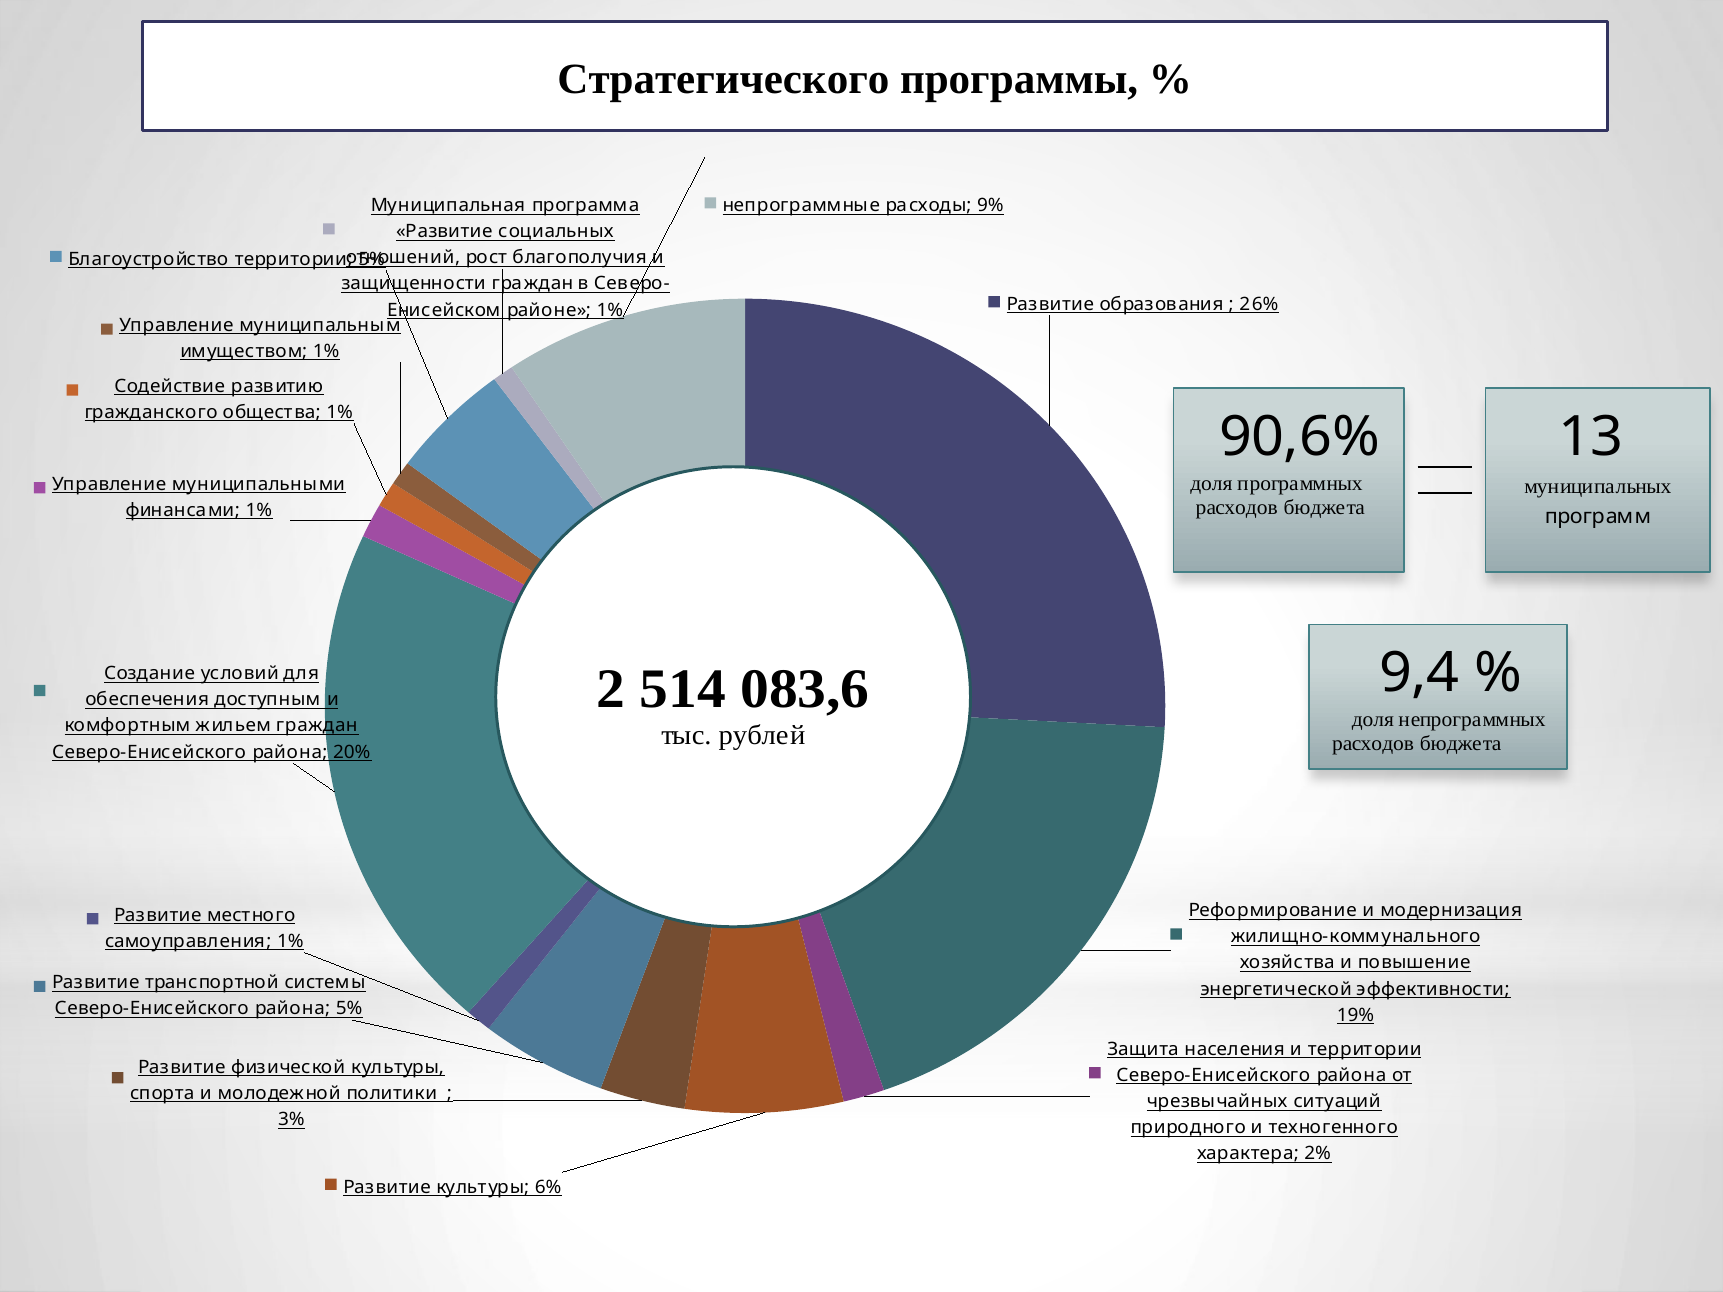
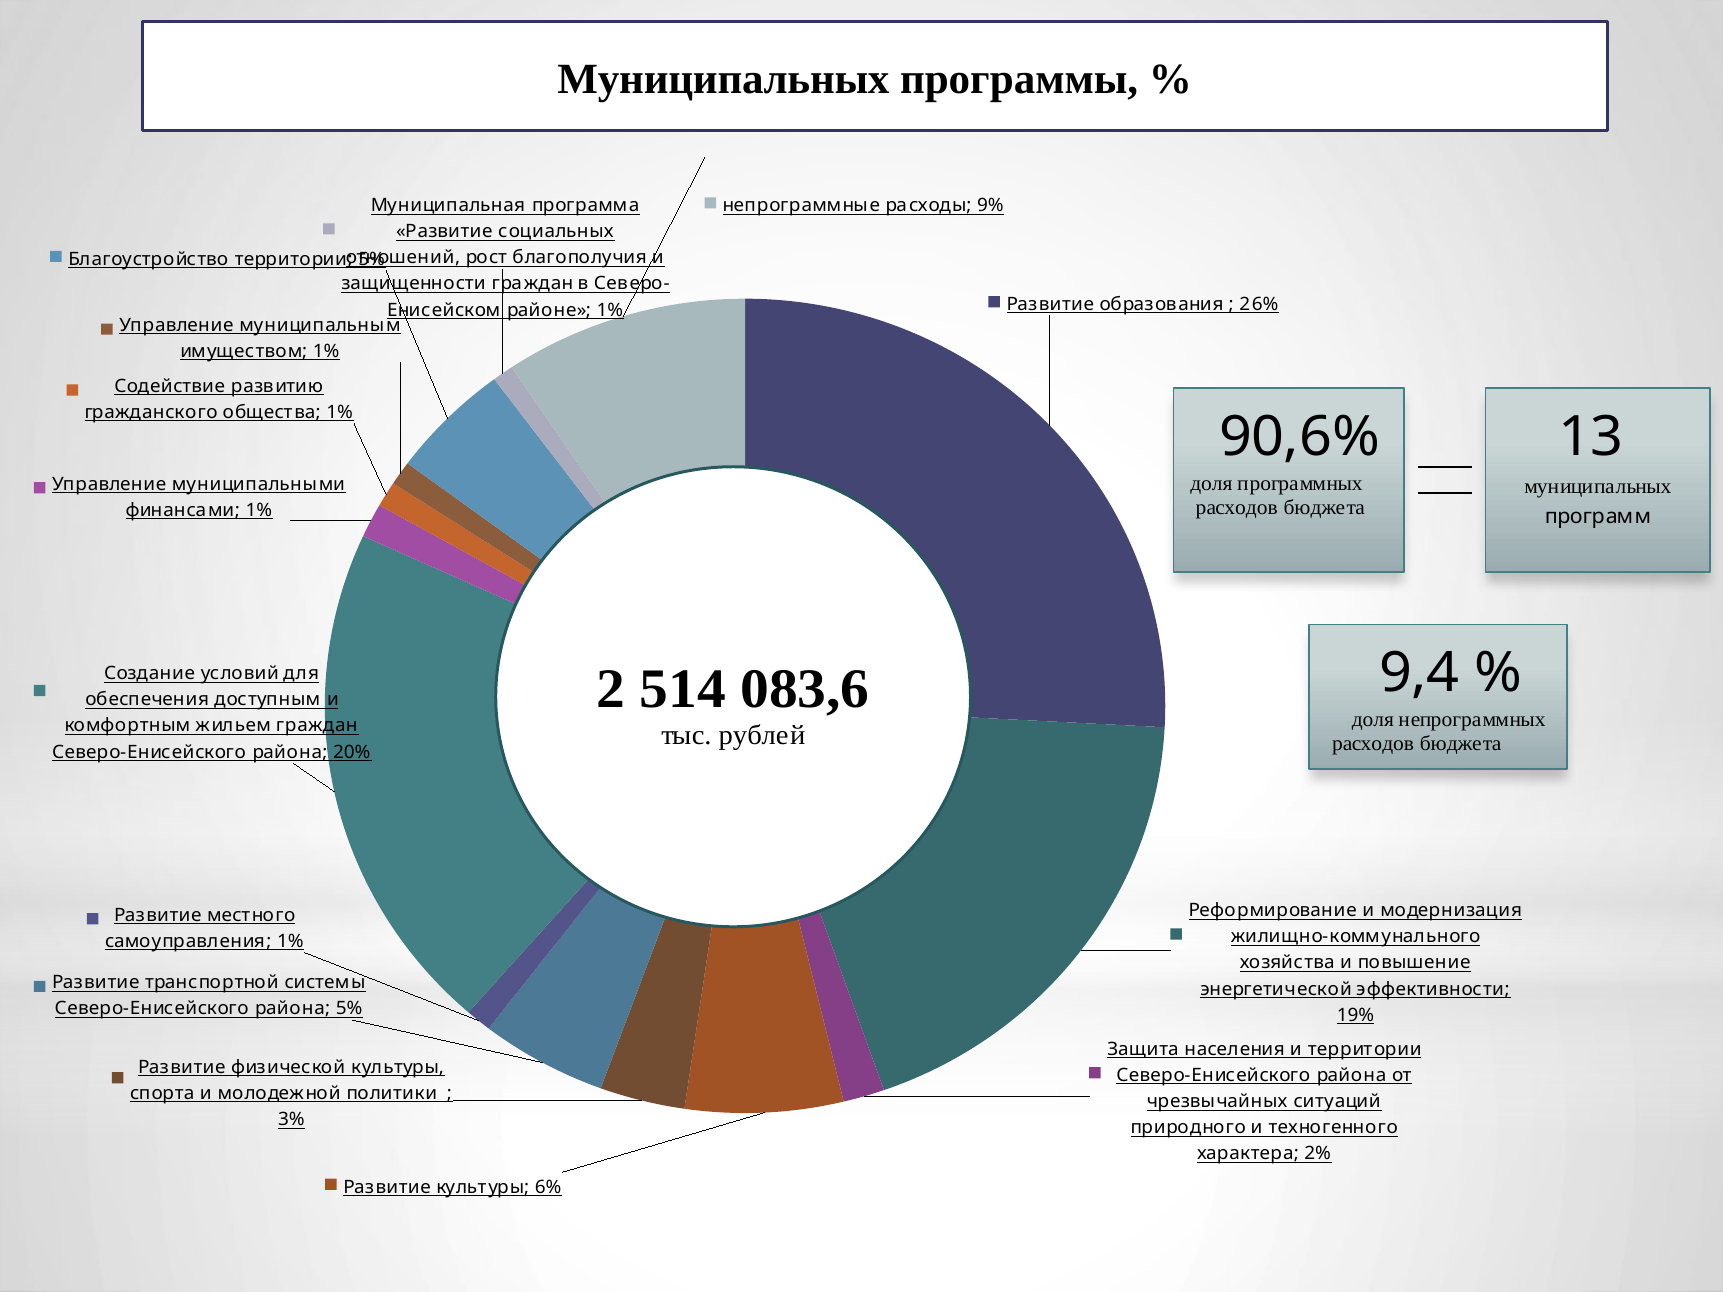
Стратегического: Стратегического -> Муниципальных (723, 79)
